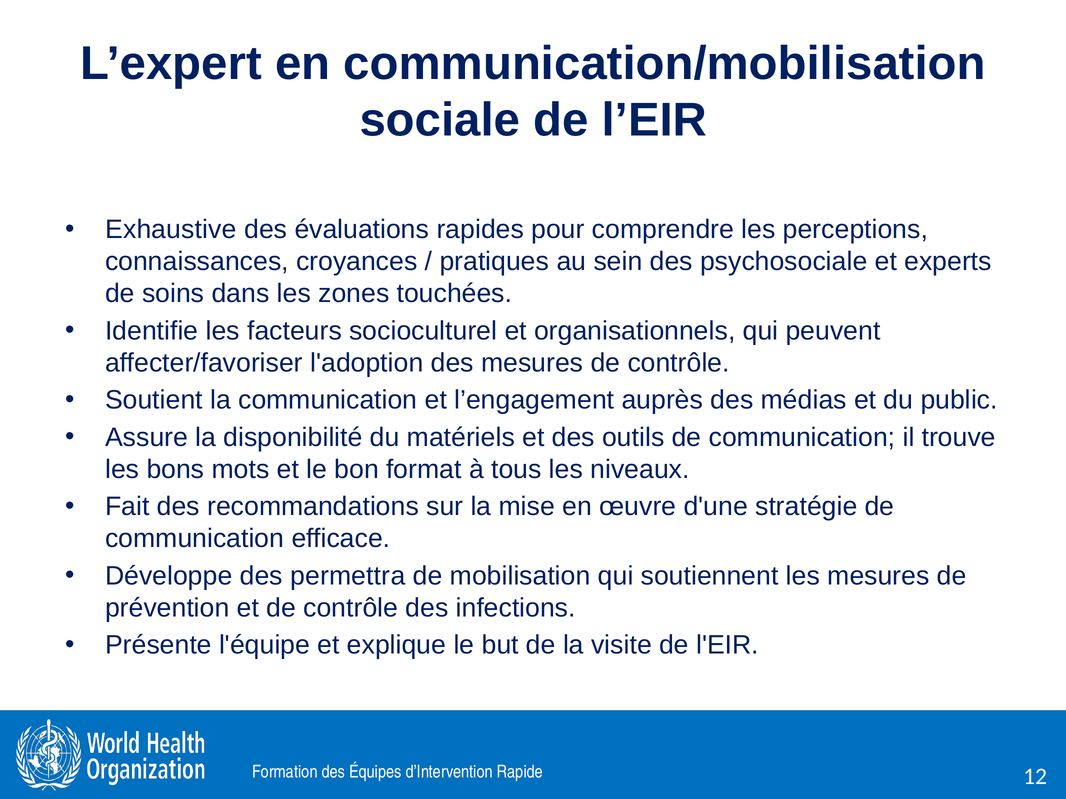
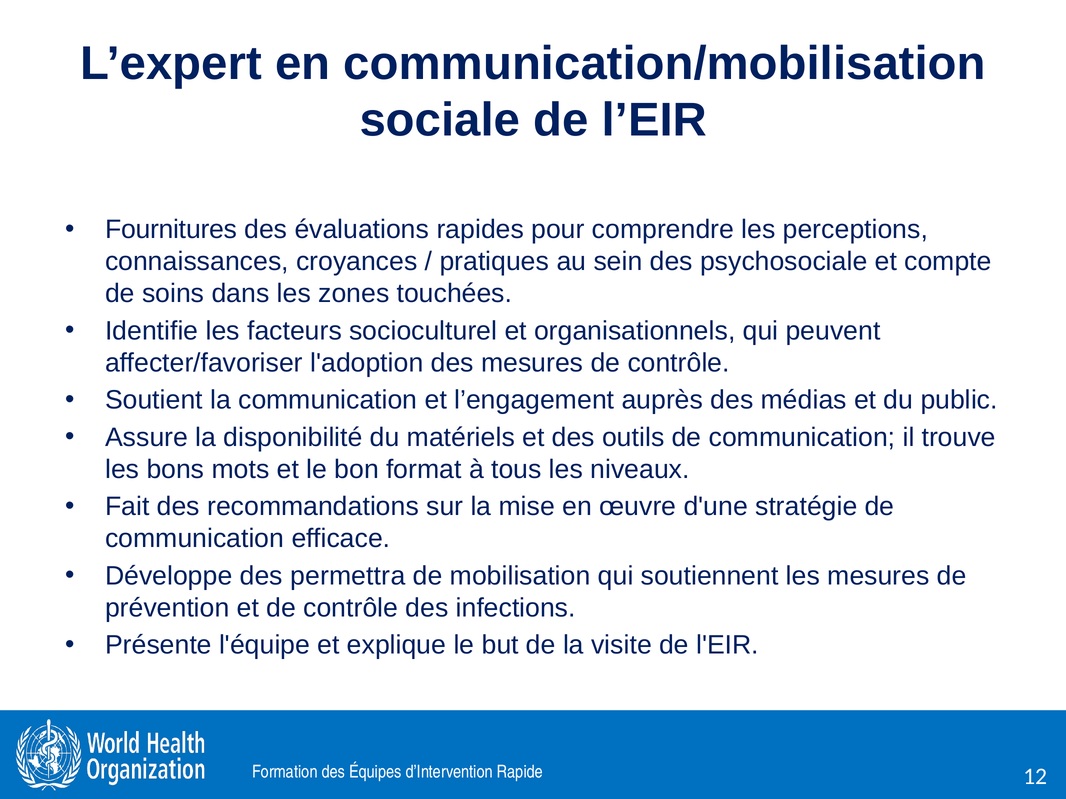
Exhaustive: Exhaustive -> Fournitures (171, 230)
experts: experts -> compte (948, 262)
